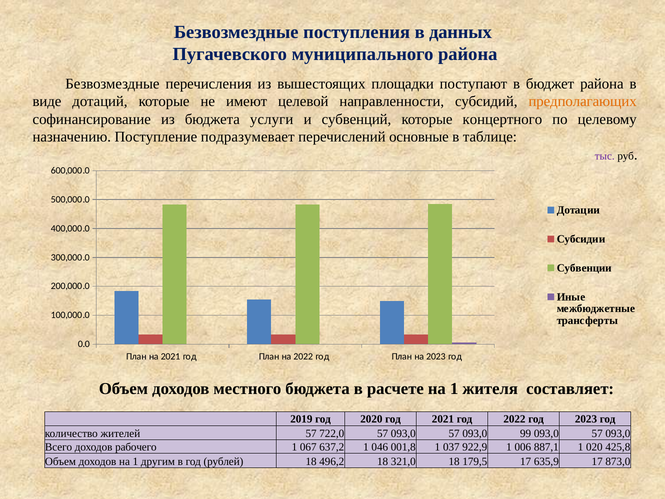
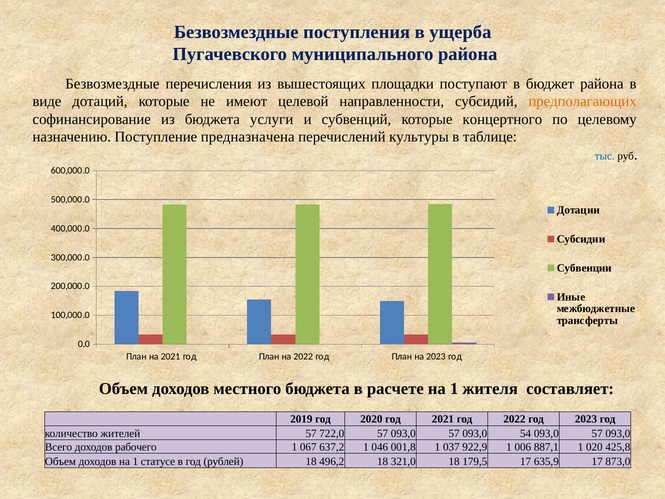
данных: данных -> ущерба (460, 32)
подразумевает: подразумевает -> предназначена (248, 137)
основные: основные -> культуры (419, 137)
тыс colour: purple -> blue (605, 156)
99: 99 -> 54 (526, 433)
другим: другим -> статусе (158, 461)
